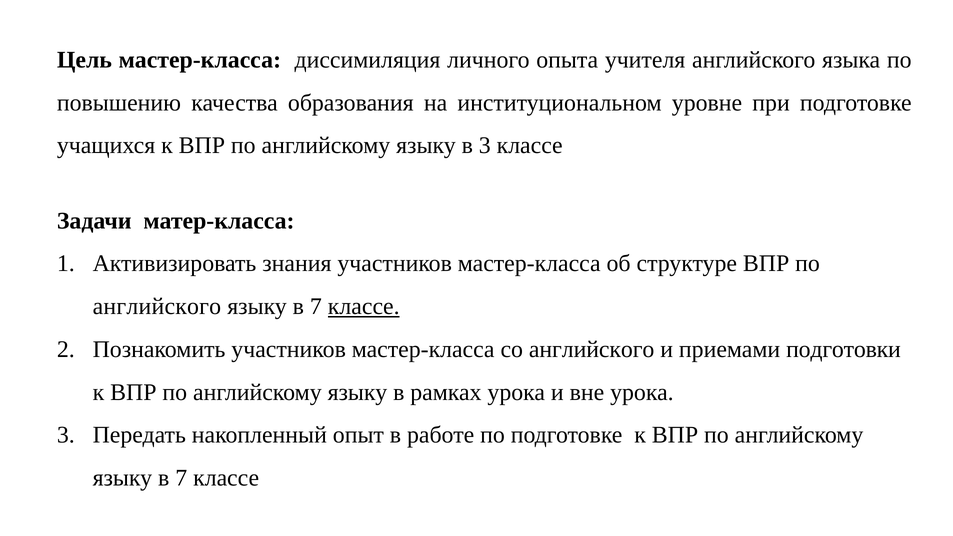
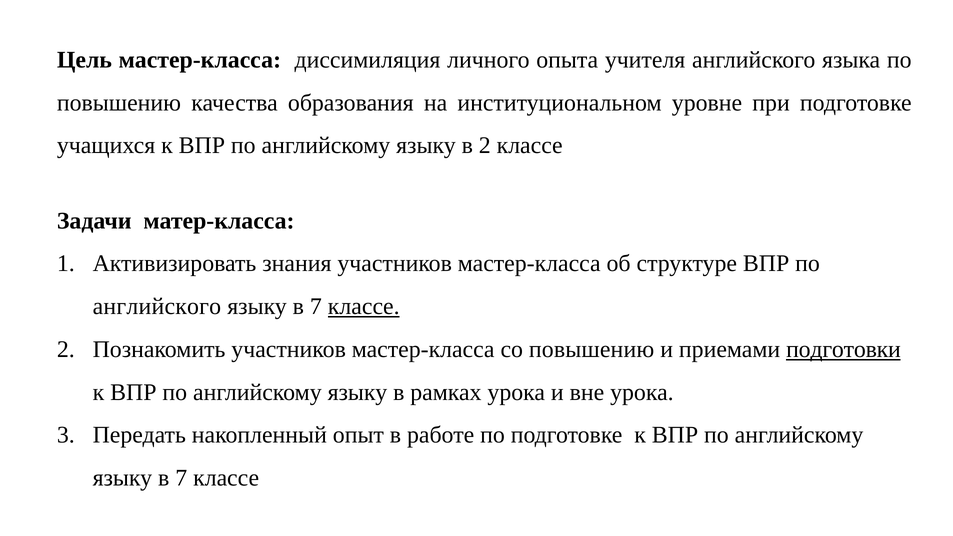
в 3: 3 -> 2 (485, 146)
со английского: английского -> повышению (592, 349)
подготовки underline: none -> present (844, 349)
